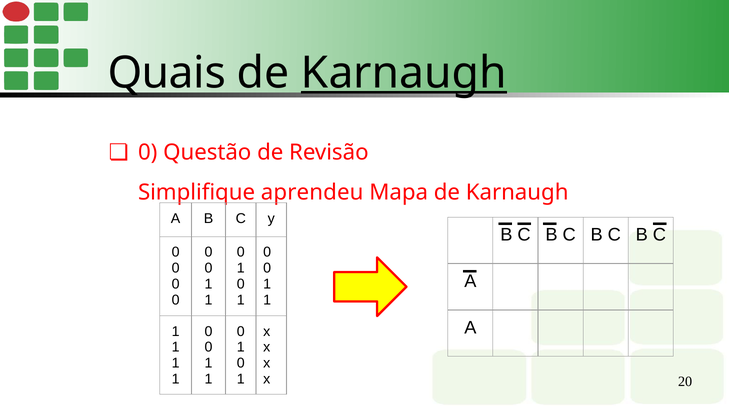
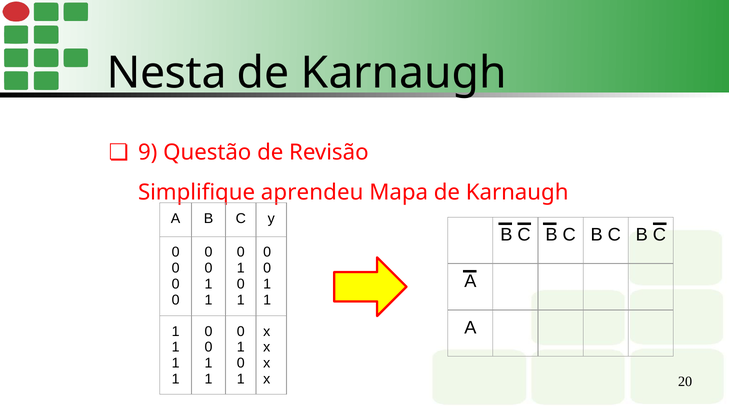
Quais: Quais -> Nesta (167, 73)
Karnaugh underline: present -> none (404, 73)
0: 0 -> 9 (148, 153)
